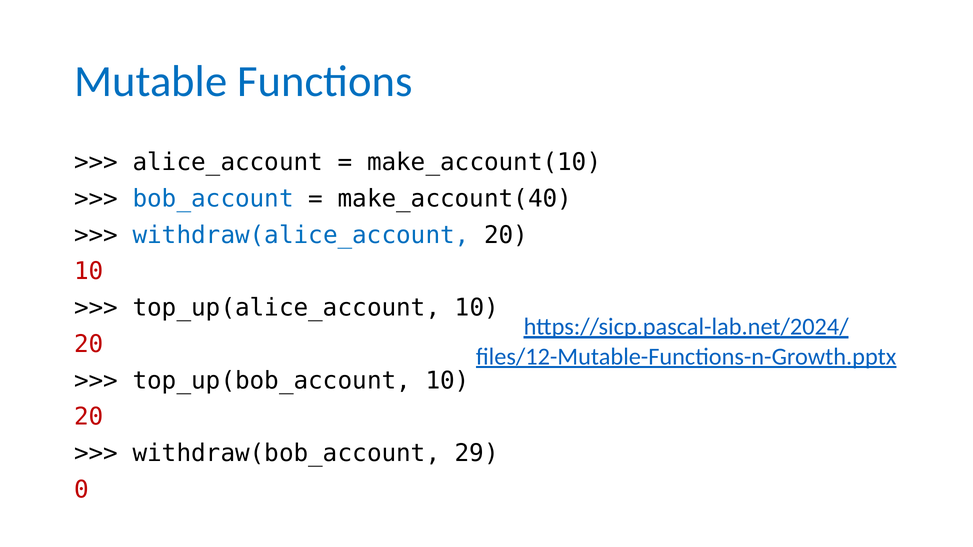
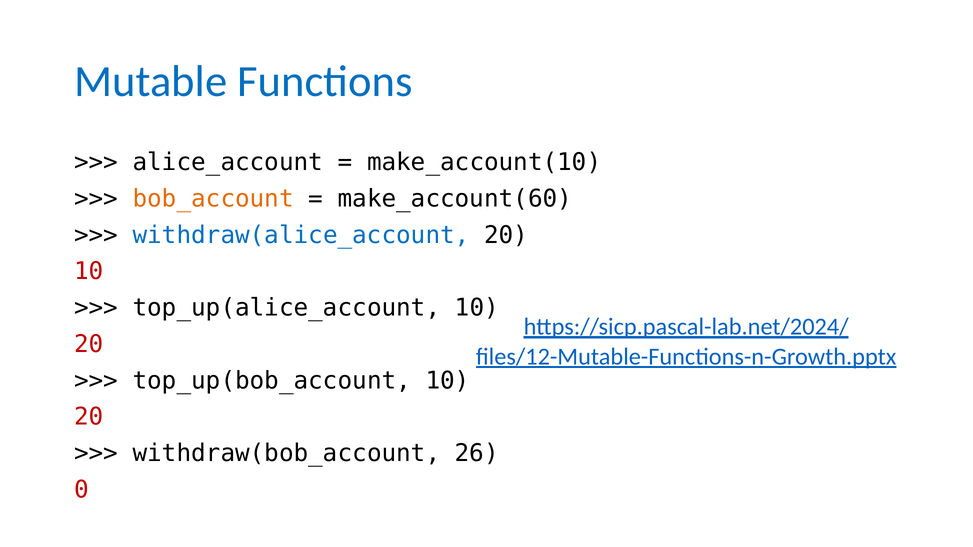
bob_account colour: blue -> orange (213, 199)
make_account(40: make_account(40 -> make_account(60 (455, 199)
29: 29 -> 26 (477, 454)
